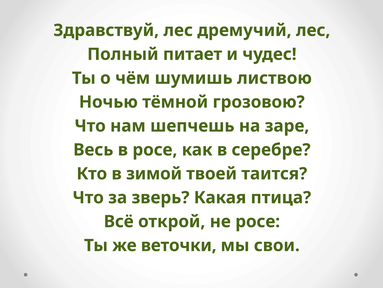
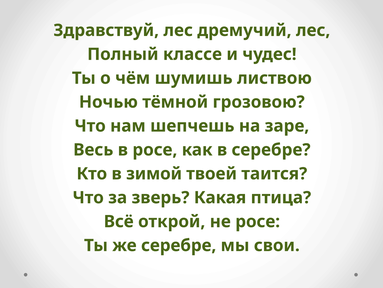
питает: питает -> классе (192, 54)
же веточки: веточки -> серебре (179, 245)
